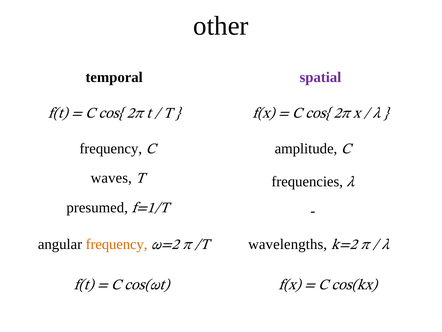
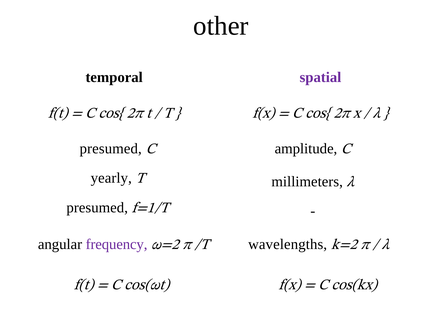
frequency: frequency -> presumed (111, 148)
waves: waves -> yearly (111, 178)
frequencies: frequencies -> millimeters (307, 181)
frequency colour: orange -> purple (117, 244)
